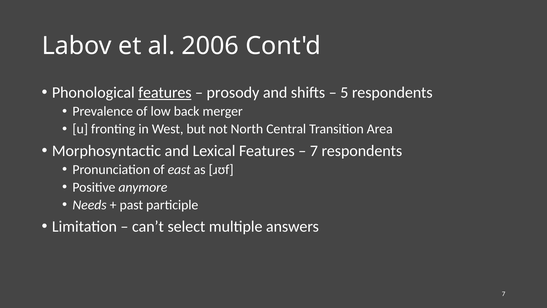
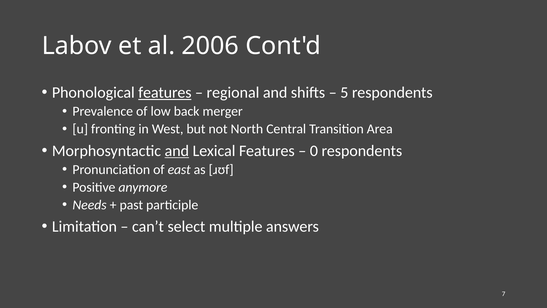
prosody: prosody -> regional (233, 92)
and underline: none -> present (177, 151)
7: 7 -> 0 (314, 151)
